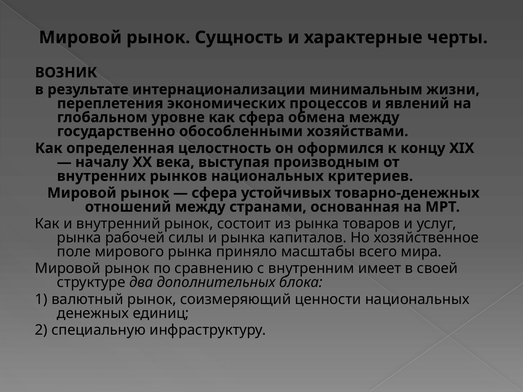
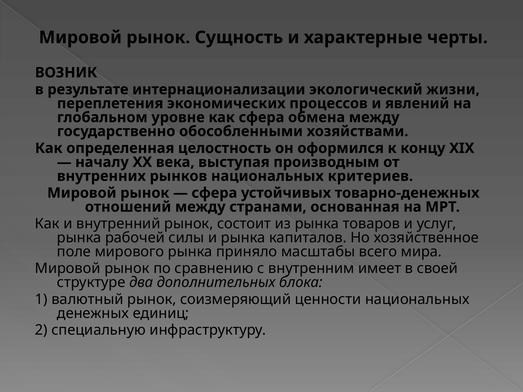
минимальным: минимальным -> экологический (366, 90)
